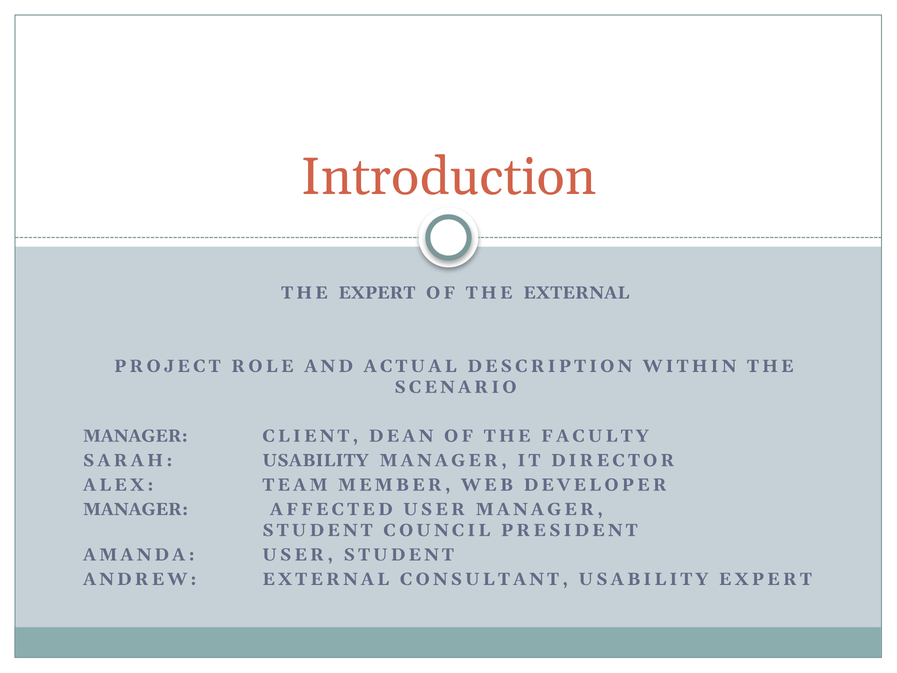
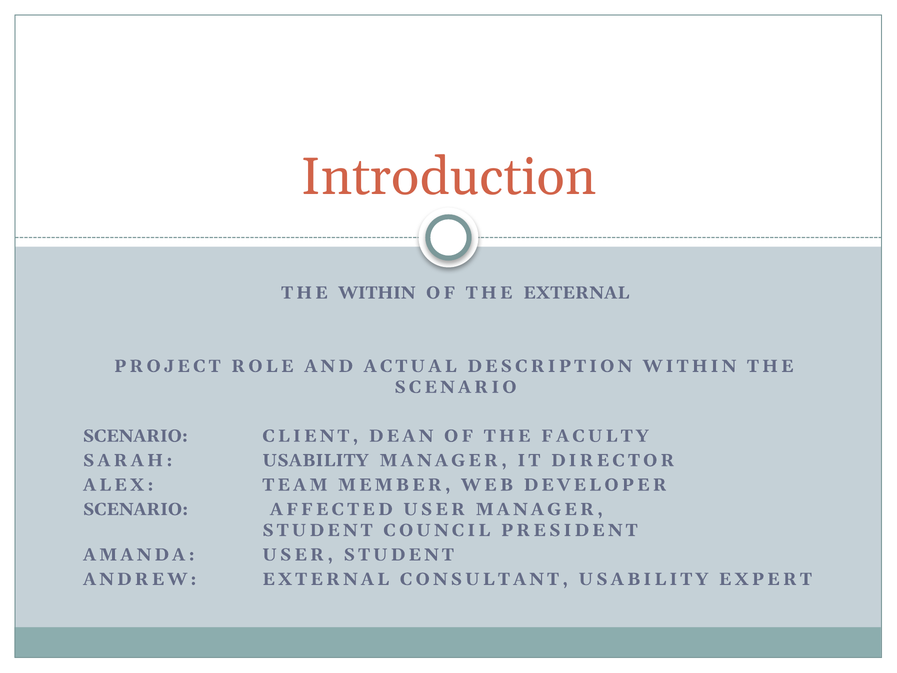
THE EXPERT: EXPERT -> WITHIN (377, 293)
MANAGER: MANAGER -> SCENARIO (135, 436)
MANAGER: MANAGER -> SCENARIO (136, 509)
